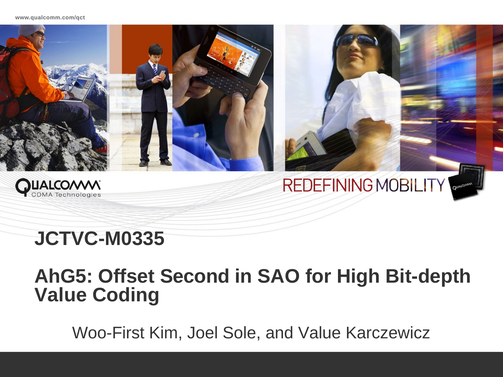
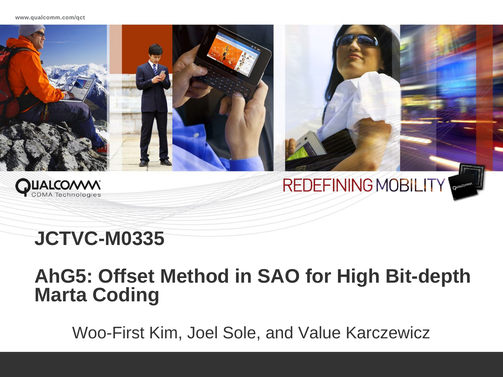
Second: Second -> Method (195, 277)
Value: Value -> Marta (61, 295)
